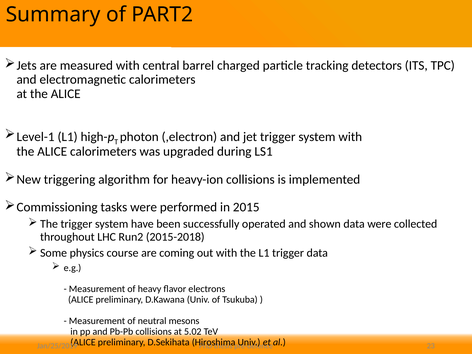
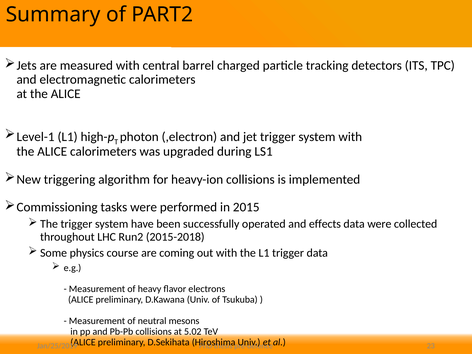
shown: shown -> effects (325, 224)
